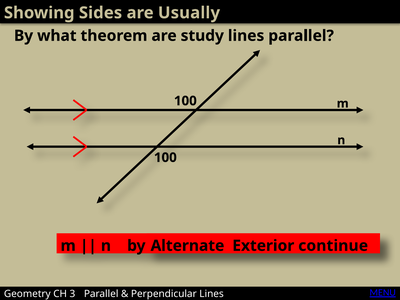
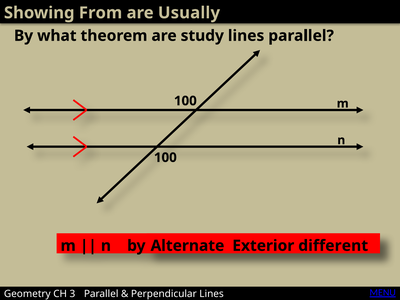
Sides: Sides -> From (101, 13)
continue: continue -> different (333, 246)
